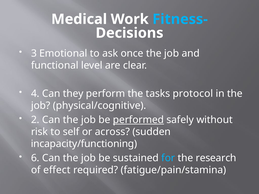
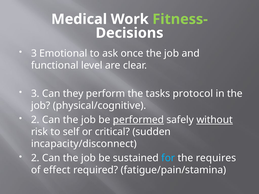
Fitness- colour: light blue -> light green (180, 19)
4: 4 -> 3 (35, 94)
without underline: none -> present (215, 120)
across: across -> critical (112, 132)
incapacity/functioning: incapacity/functioning -> incapacity/disconnect (84, 144)
6: 6 -> 2 (35, 158)
research: research -> requires (216, 158)
